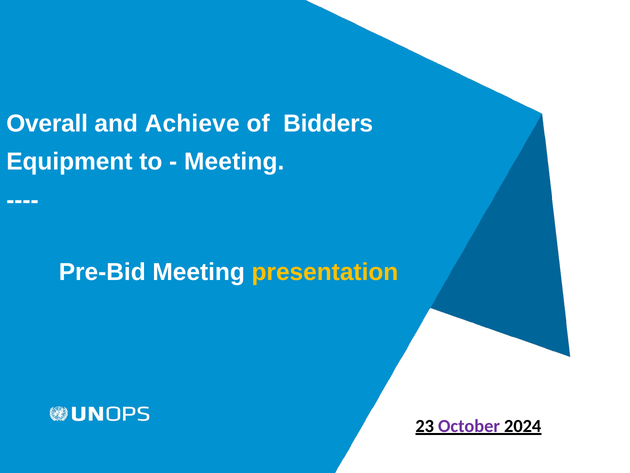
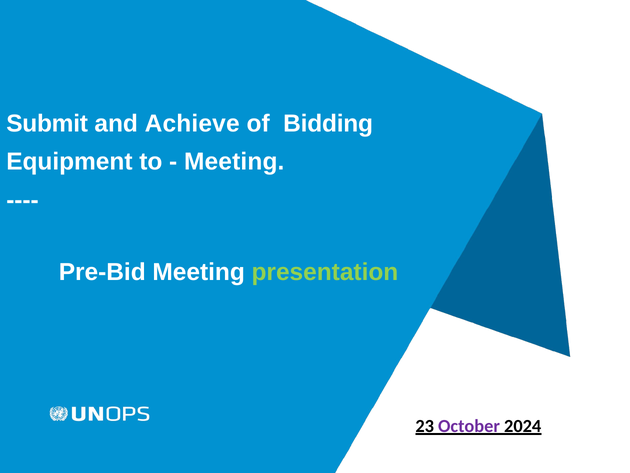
Overall: Overall -> Submit (47, 123)
Bidders: Bidders -> Bidding (328, 123)
presentation colour: yellow -> light green (325, 272)
